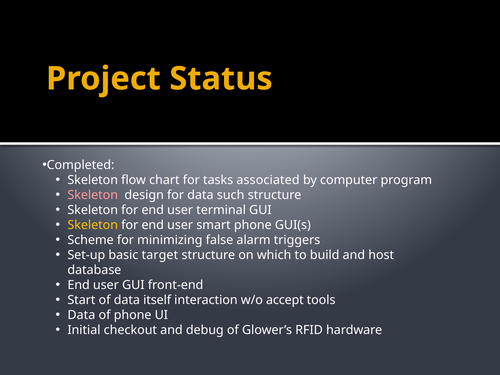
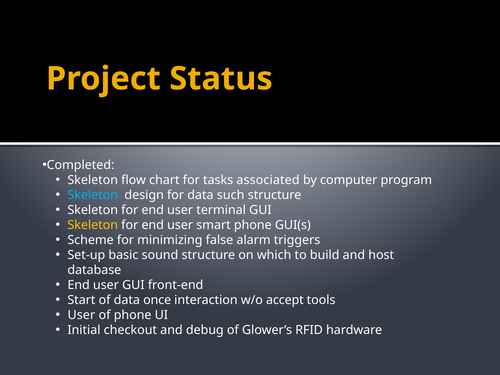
Skeleton colour: pink -> light blue (93, 195)
target: target -> sound (160, 255)
itself: itself -> once (157, 300)
Data: Data -> User (81, 315)
